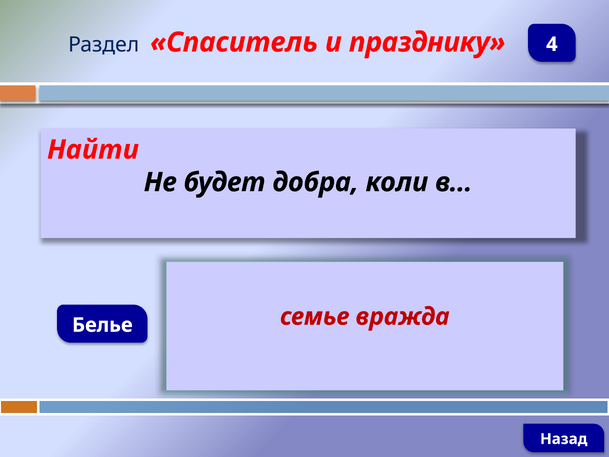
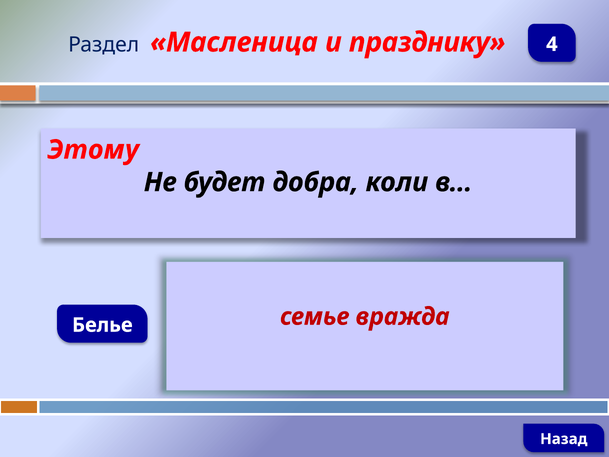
Спаситель: Спаситель -> Масленица (234, 42)
Найти: Найти -> Этому (93, 150)
